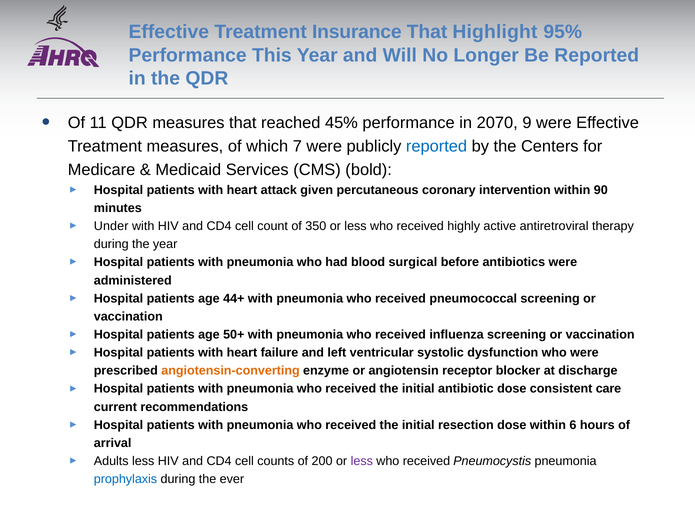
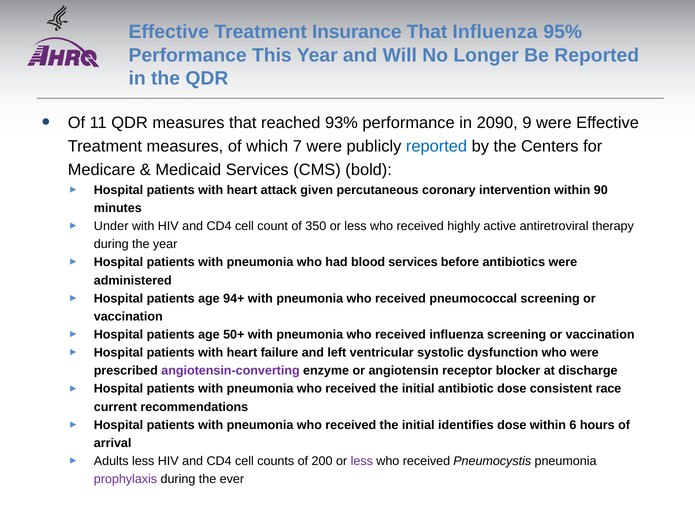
That Highlight: Highlight -> Influenza (495, 32)
45%: 45% -> 93% (341, 123)
2070: 2070 -> 2090 (497, 123)
blood surgical: surgical -> services (413, 262)
44+: 44+ -> 94+ (234, 299)
angiotensin-converting colour: orange -> purple (230, 371)
care: care -> race (608, 389)
resection: resection -> identifies (466, 425)
prophylaxis colour: blue -> purple (125, 479)
